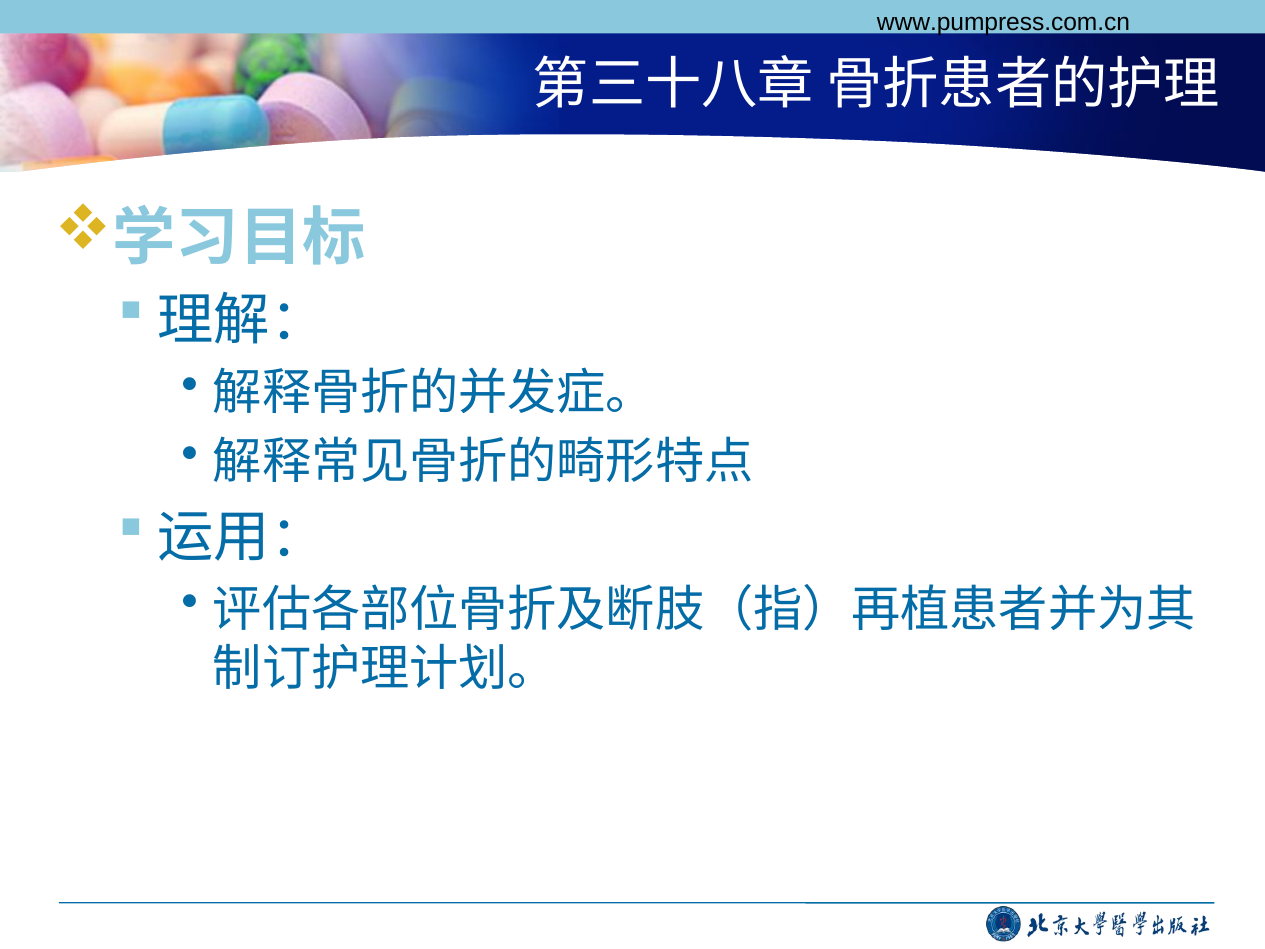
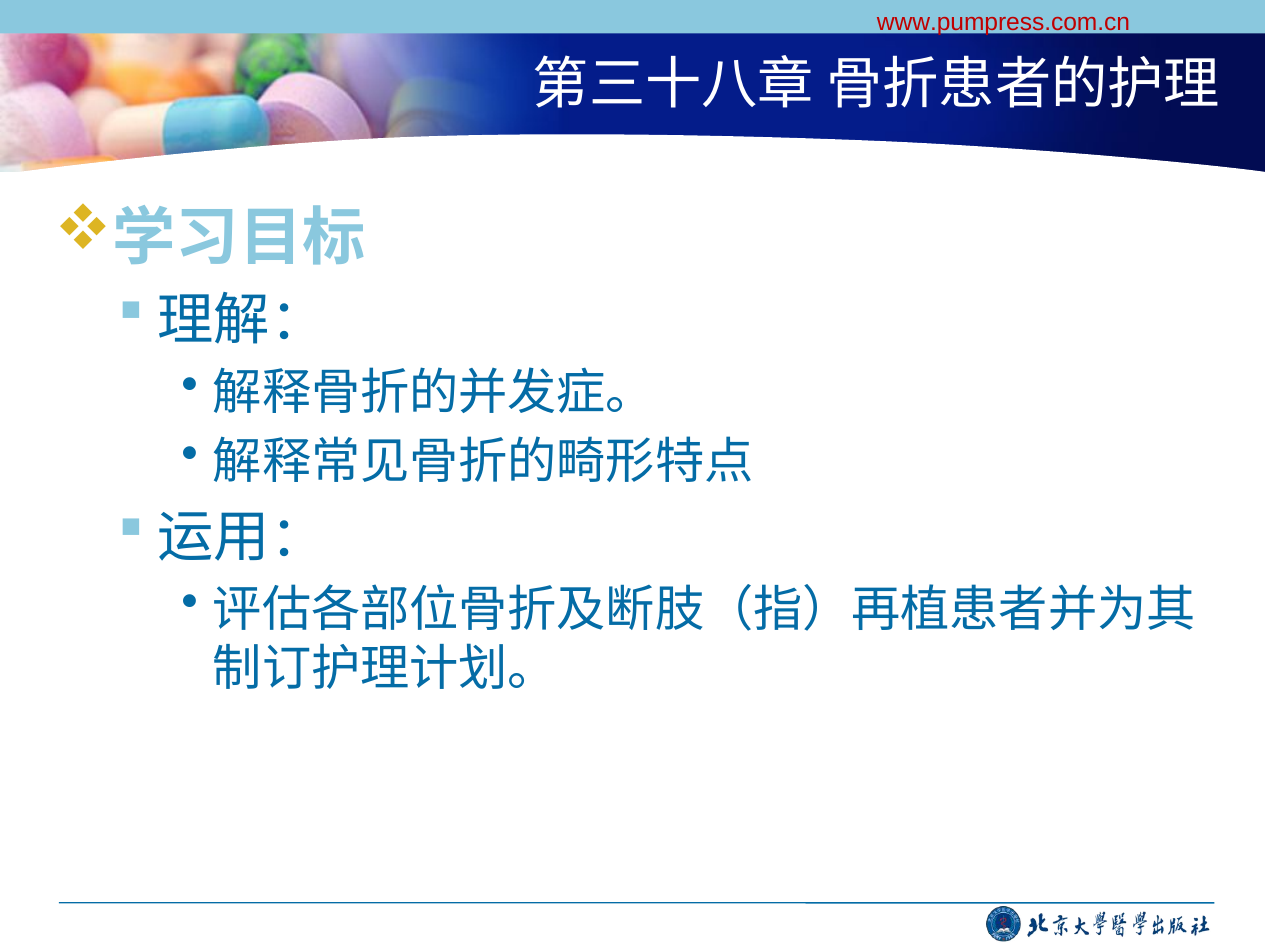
www.pumpress.com.cn colour: black -> red (1003, 23)
